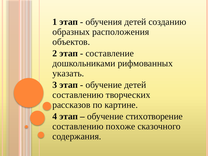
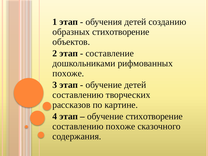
образных расположения: расположения -> стихотворение (121, 32)
указать: указать -> похоже (68, 73)
